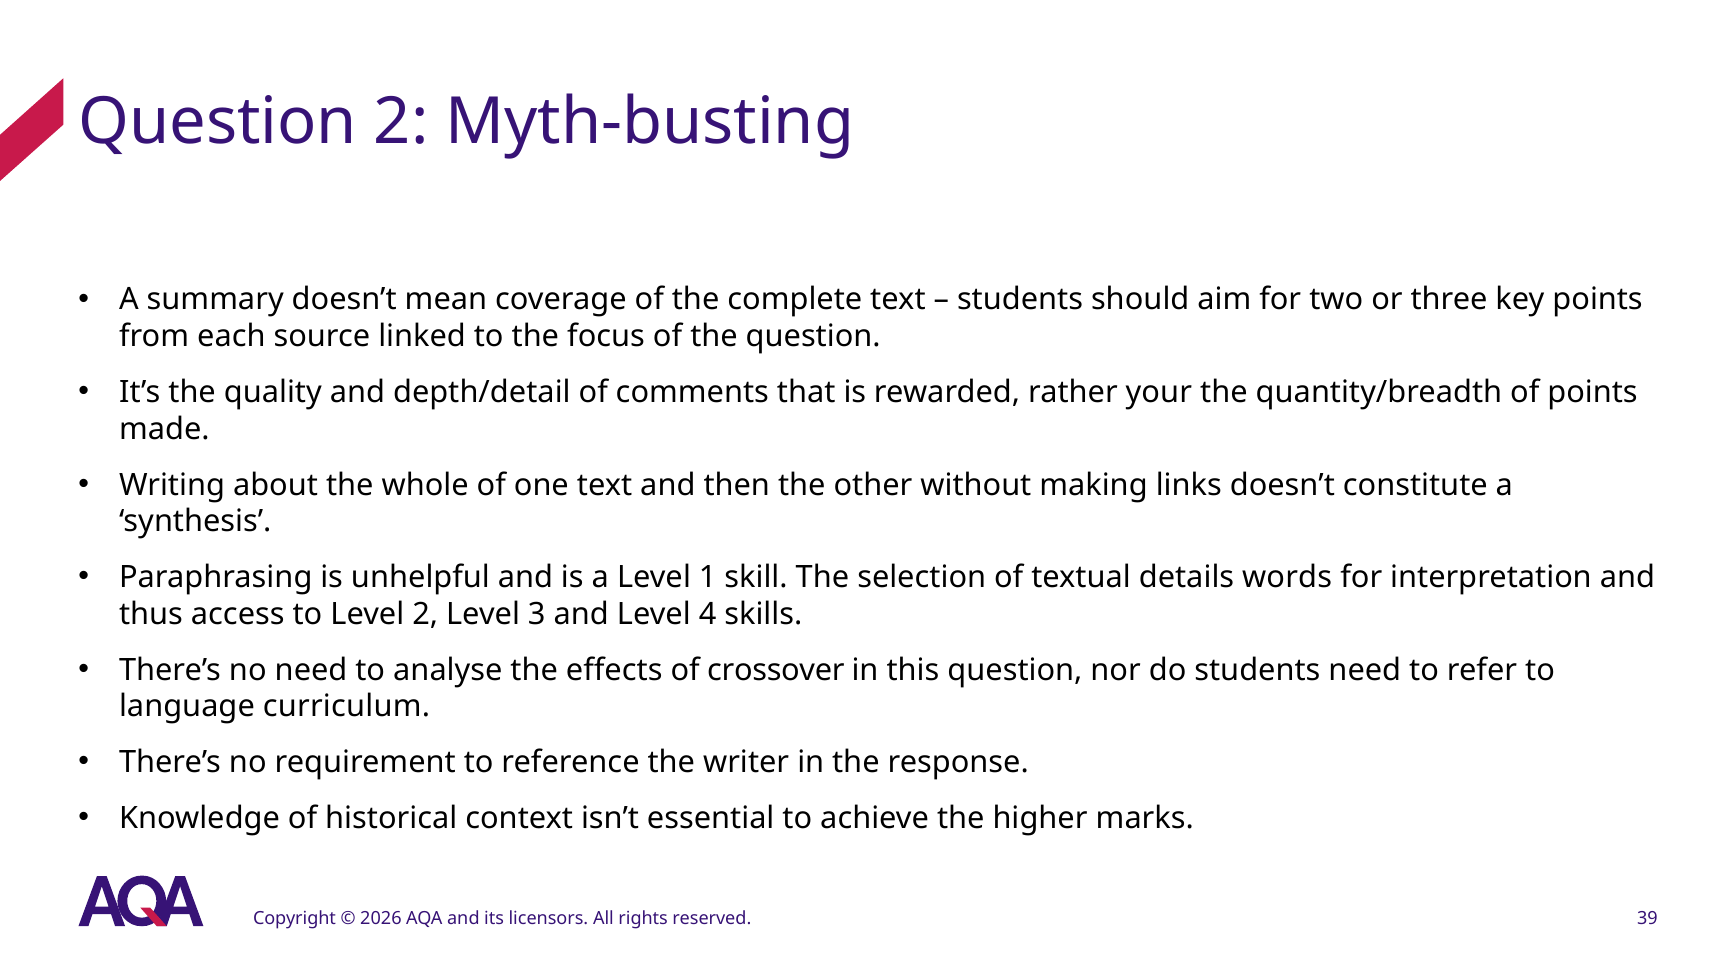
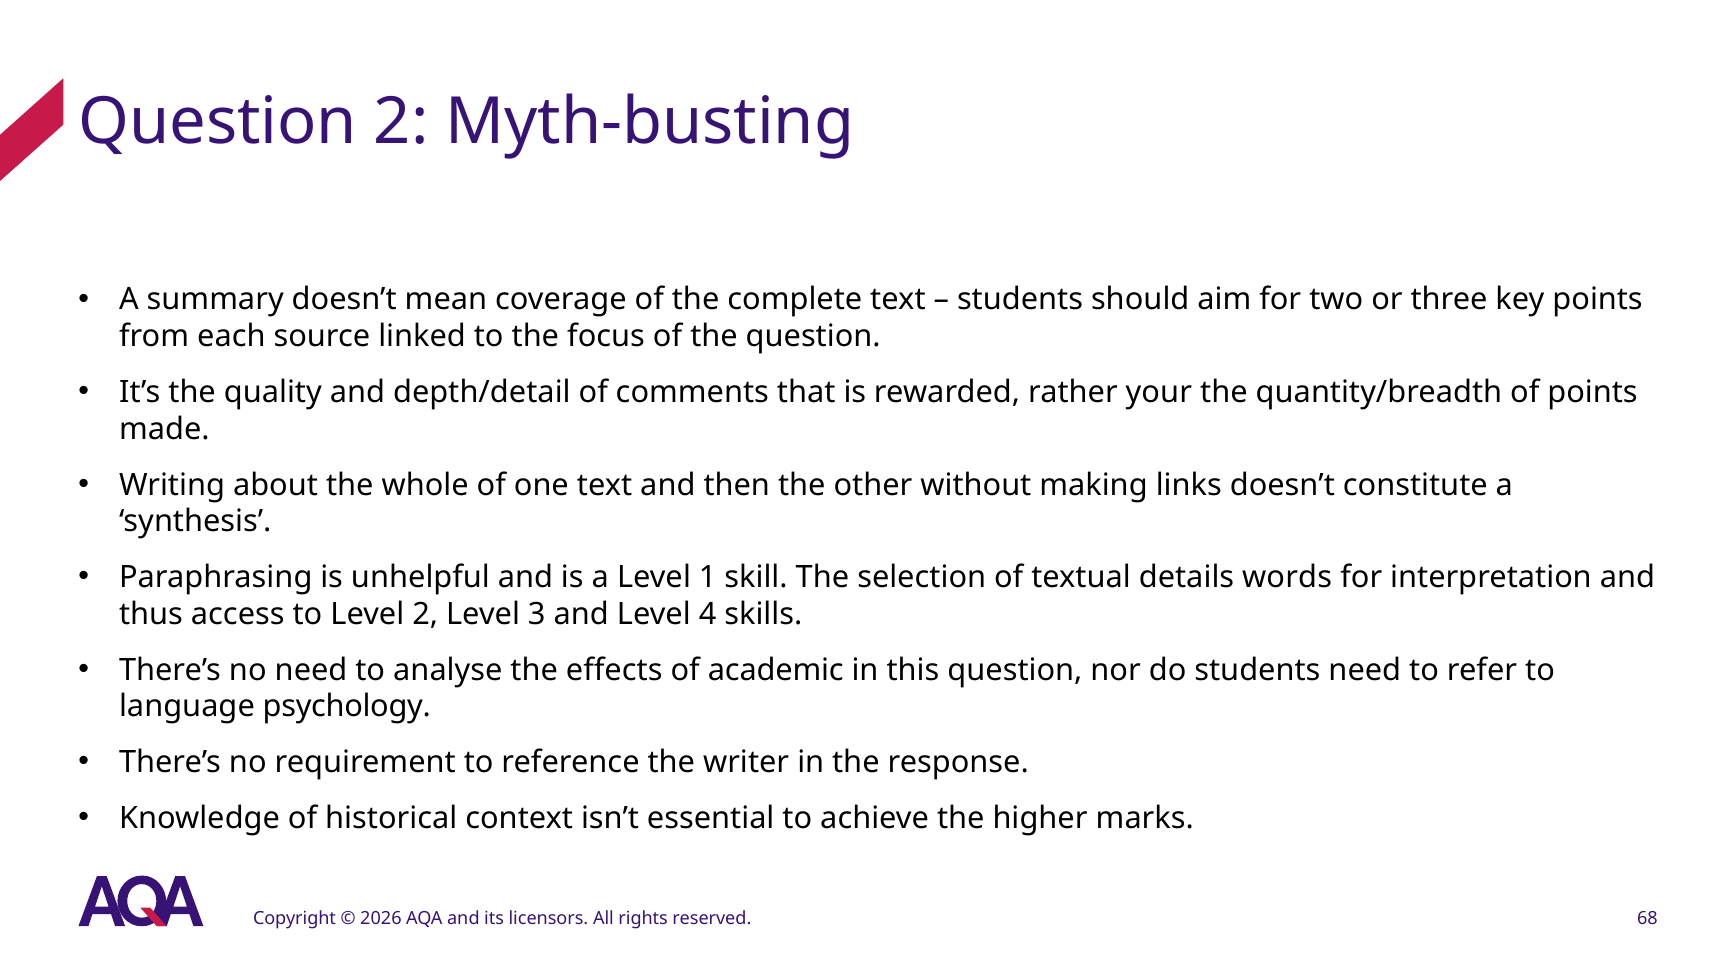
crossover: crossover -> academic (776, 670)
curriculum: curriculum -> psychology (347, 706)
39: 39 -> 68 (1647, 918)
